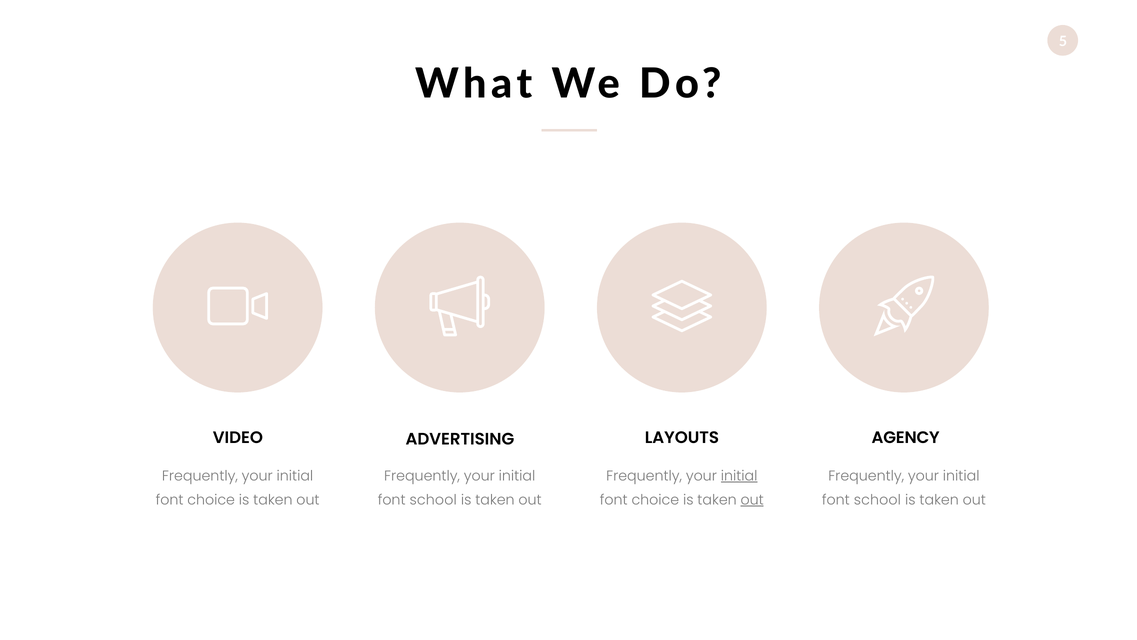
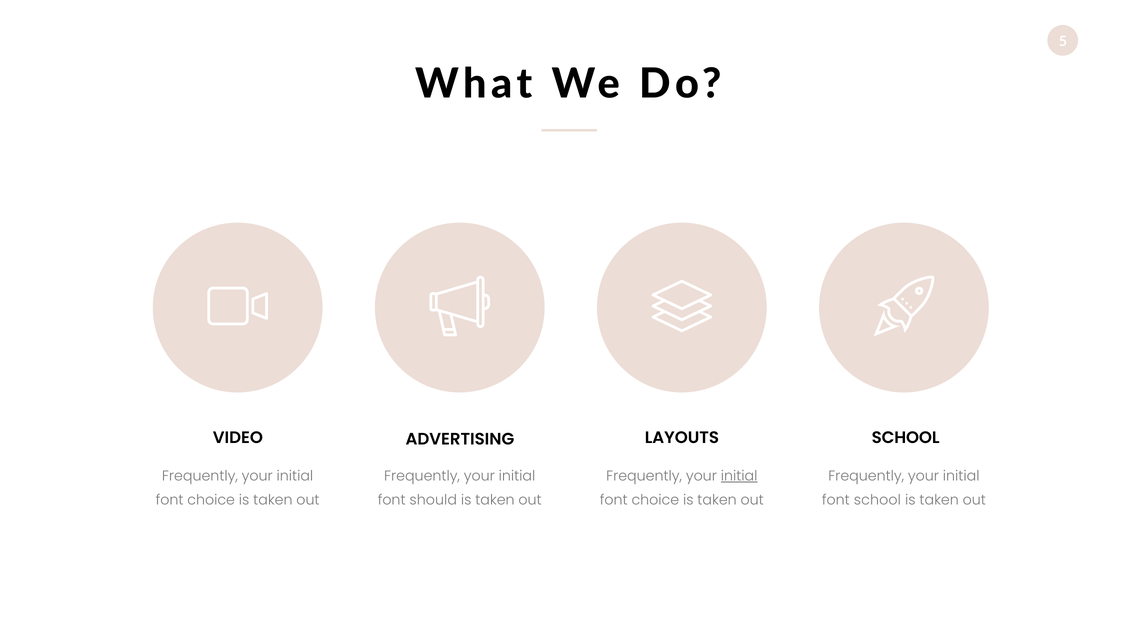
VIDEO AGENCY: AGENCY -> SCHOOL (906, 438)
school: school -> should (433, 500)
out underline: present -> none (752, 500)
